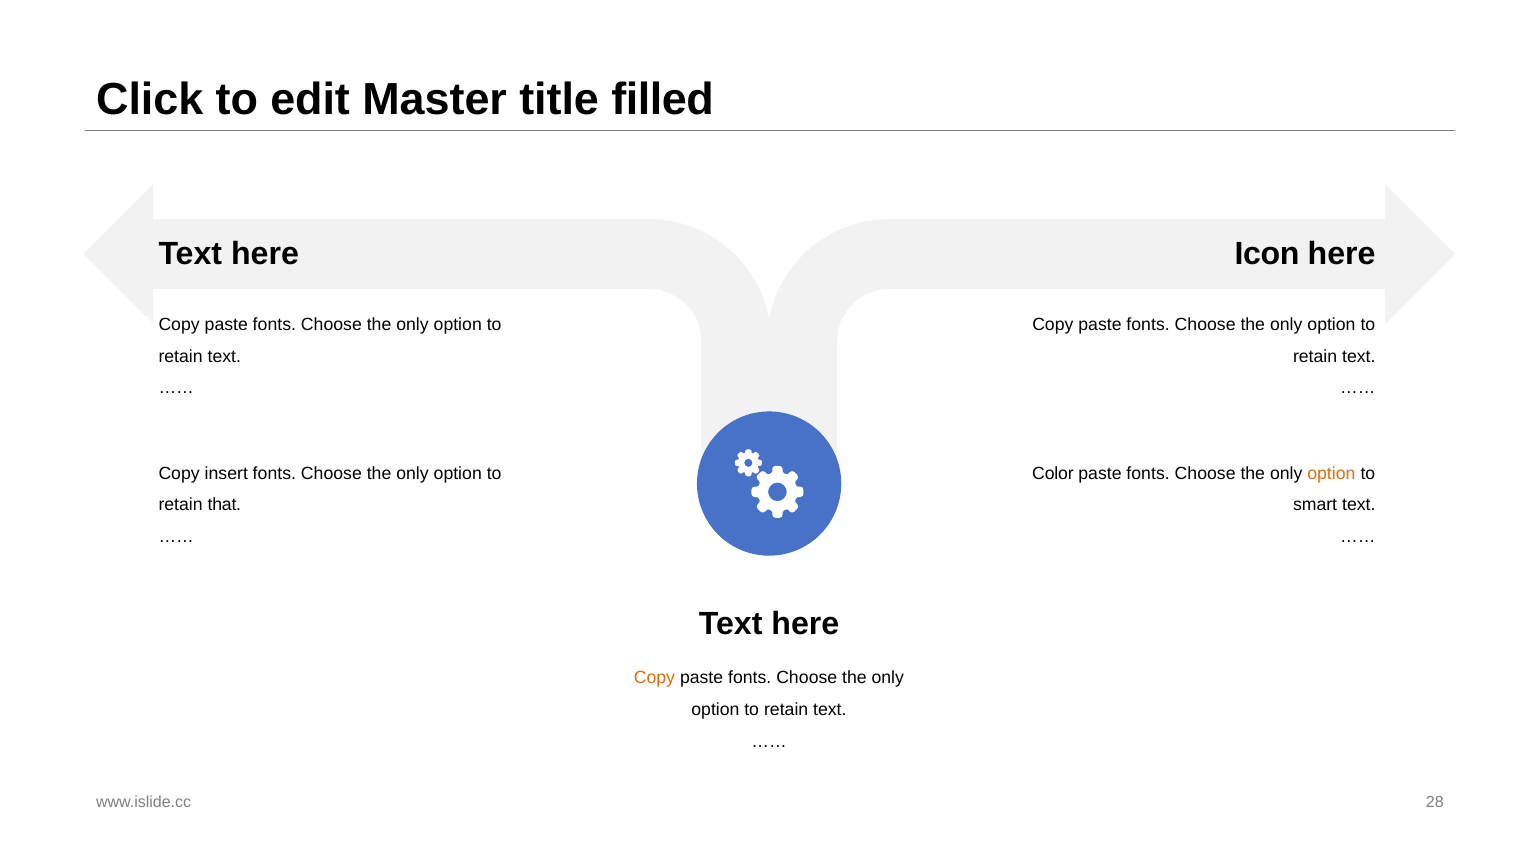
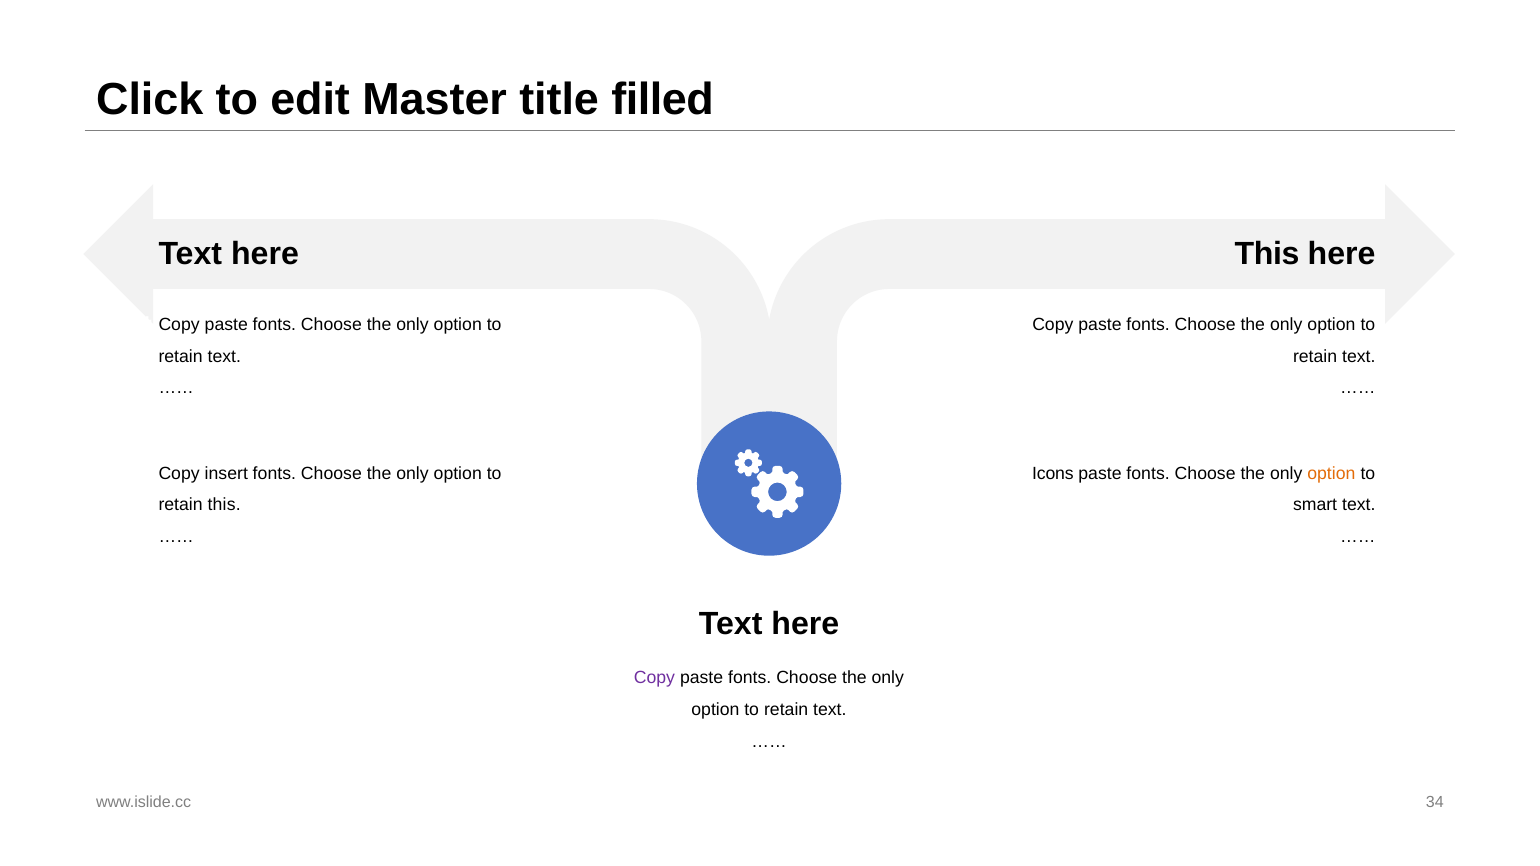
Icon: Icon -> This (1267, 254)
Color: Color -> Icons (1053, 473)
retain that: that -> this (224, 505)
Copy colour: orange -> purple (654, 678)
28: 28 -> 34 (1435, 802)
